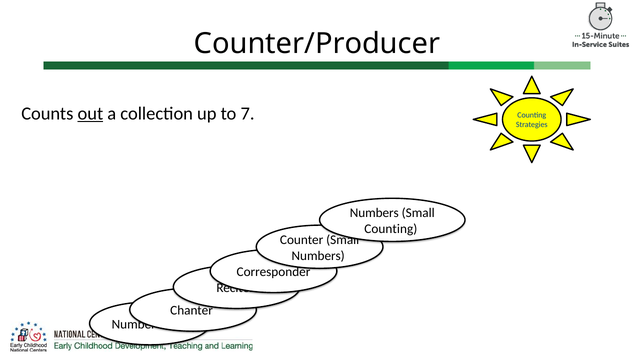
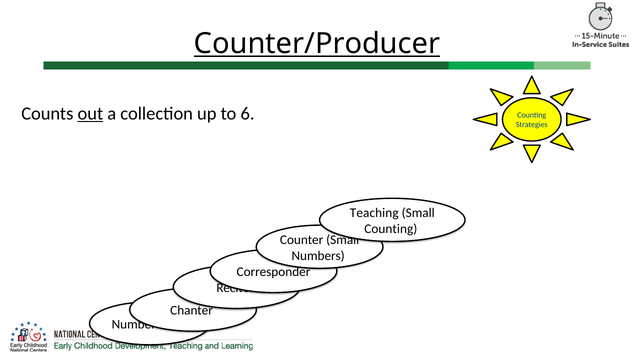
Counter/Producer underline: none -> present (317, 44)
7: 7 -> 6 (248, 113)
Numbers: Numbers -> Teaching (374, 213)
